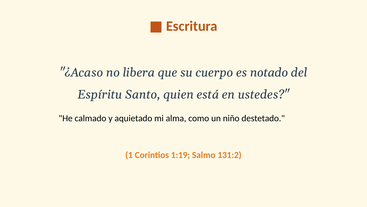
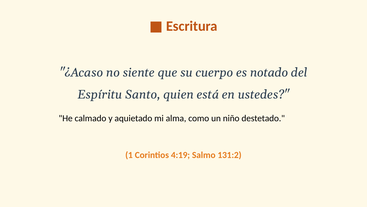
libera: libera -> siente (139, 72)
1:19: 1:19 -> 4:19 (180, 155)
